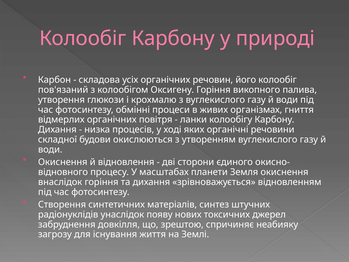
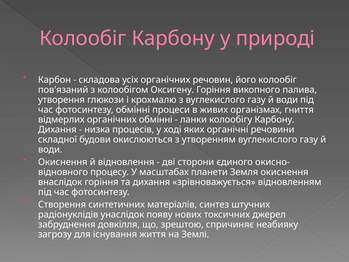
органічних повітря: повітря -> обмінні (156, 120)
